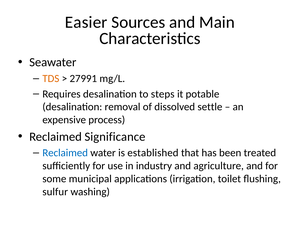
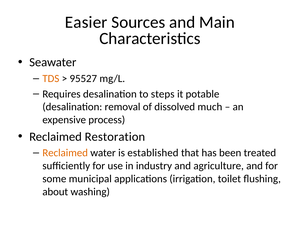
27991: 27991 -> 95527 (83, 79)
settle: settle -> much (210, 107)
Significance: Significance -> Restoration (115, 137)
Reclaimed colour: blue -> orange (65, 153)
sulfur: sulfur -> about (55, 192)
